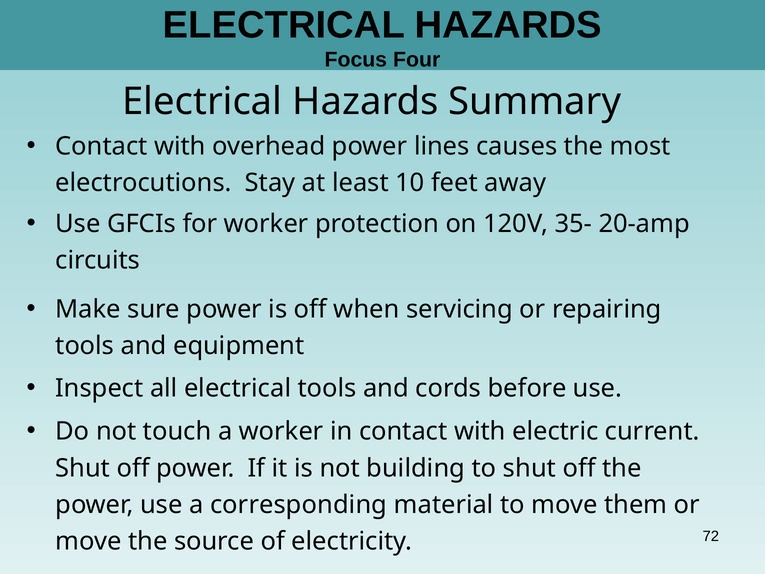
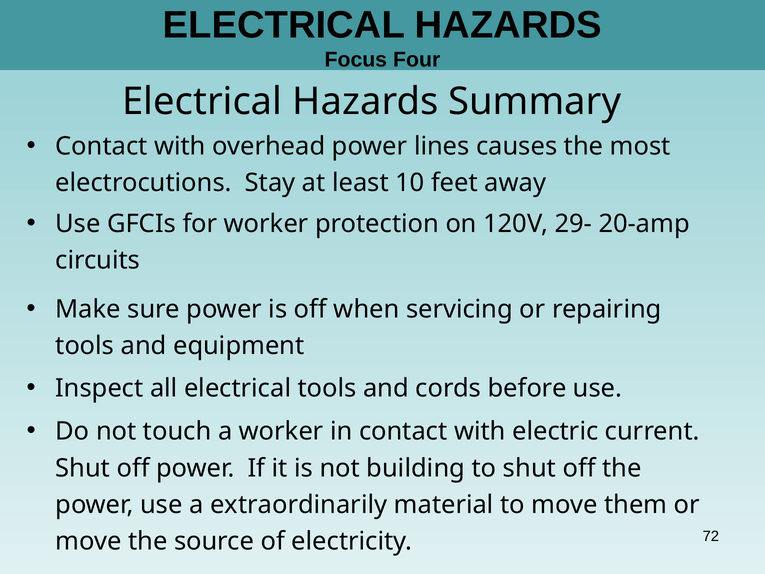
35-: 35- -> 29- (573, 224)
corresponding: corresponding -> extraordinarily (299, 505)
